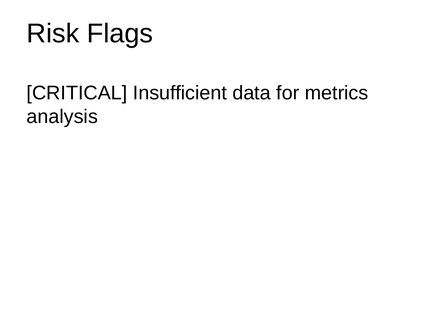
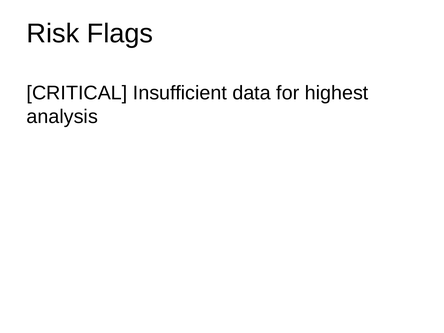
metrics: metrics -> highest (337, 93)
